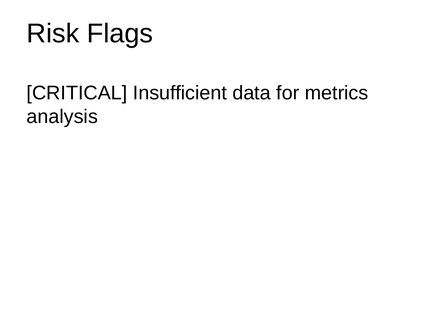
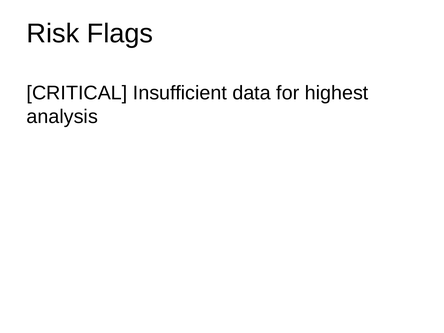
metrics: metrics -> highest (337, 93)
